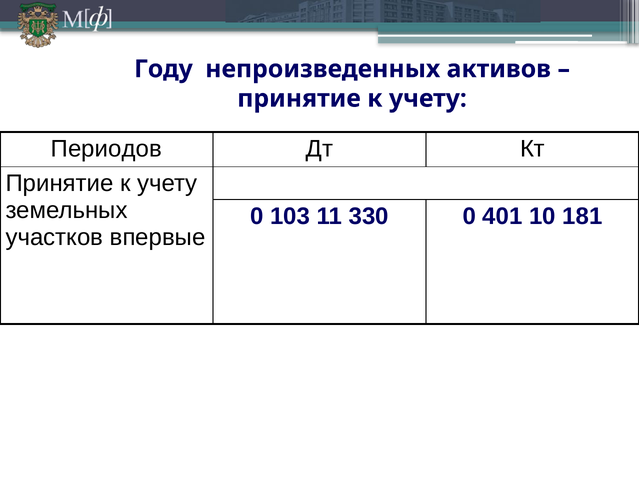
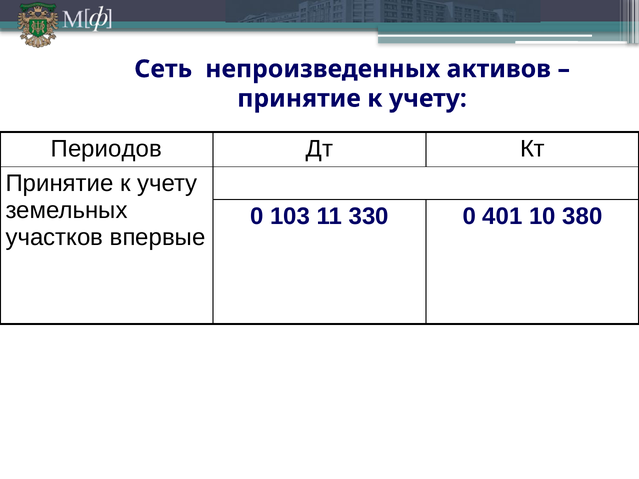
Году: Году -> Сеть (163, 69)
181: 181 -> 380 (582, 216)
